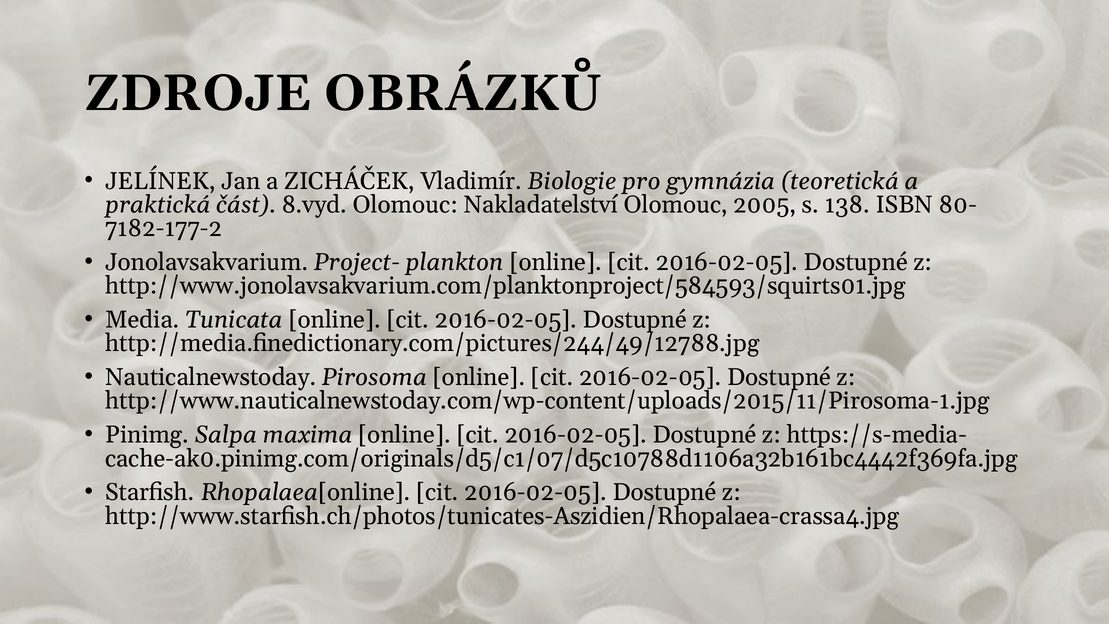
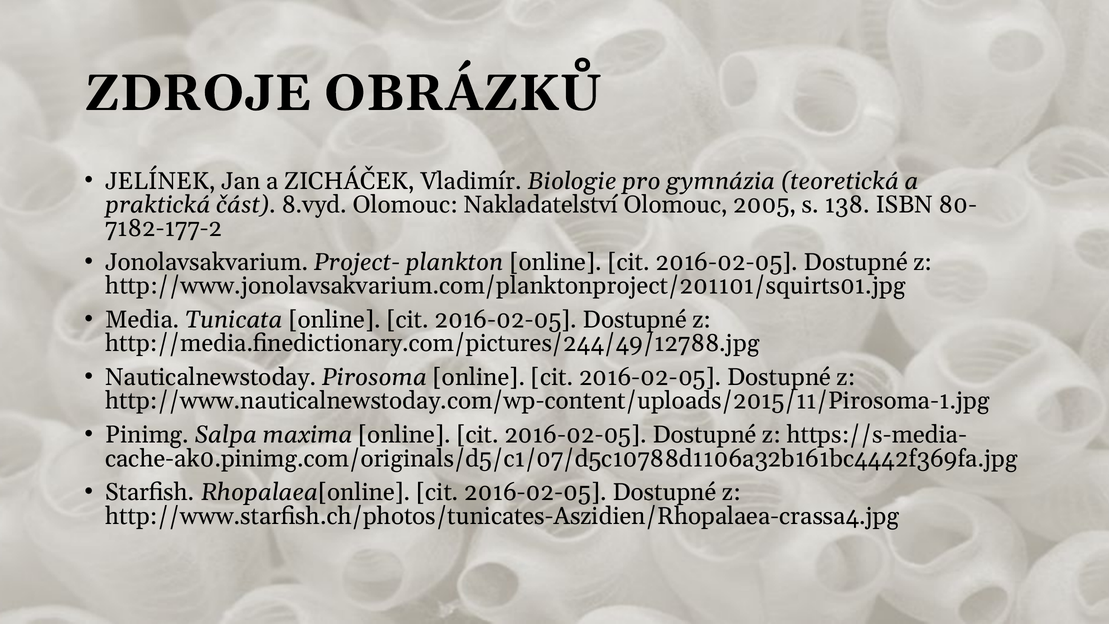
http://www.jonolavsakvarium.com/planktonproject/584593/squirts01.jpg: http://www.jonolavsakvarium.com/planktonproject/584593/squirts01.jpg -> http://www.jonolavsakvarium.com/planktonproject/201101/squirts01.jpg (505, 286)
